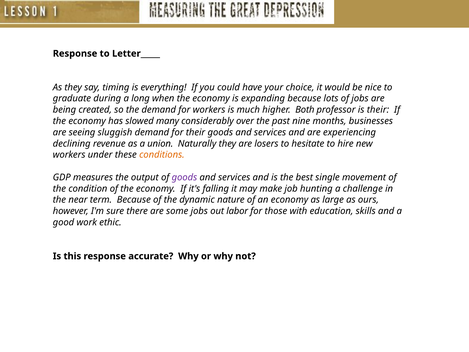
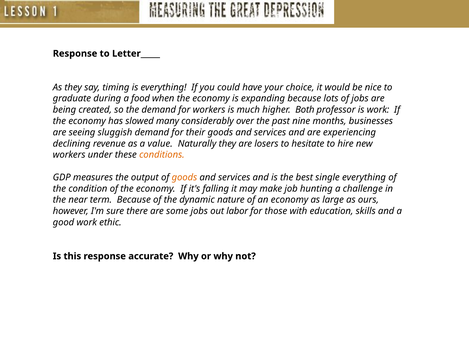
long: long -> food (141, 98)
is their: their -> work (378, 110)
union: union -> value (160, 143)
goods colour: purple -> orange (184, 177)
single movement: movement -> everything (364, 177)
